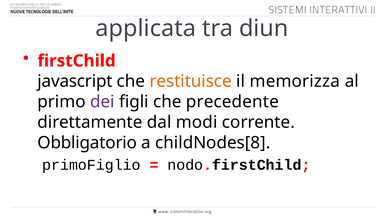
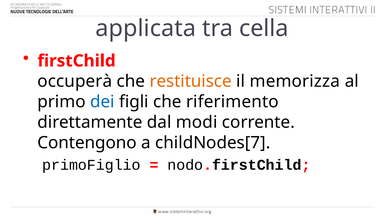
diun: diun -> cella (264, 28)
javascript: javascript -> occuperà (75, 81)
dei colour: purple -> blue (102, 102)
precedente: precedente -> riferimento (232, 102)
Obbligatorio: Obbligatorio -> Contengono (87, 143)
childNodes[8: childNodes[8 -> childNodes[7 (213, 143)
